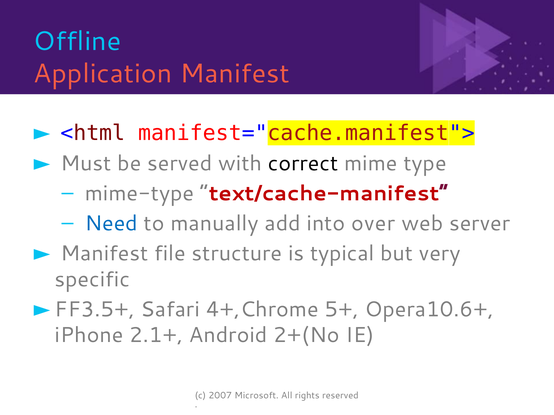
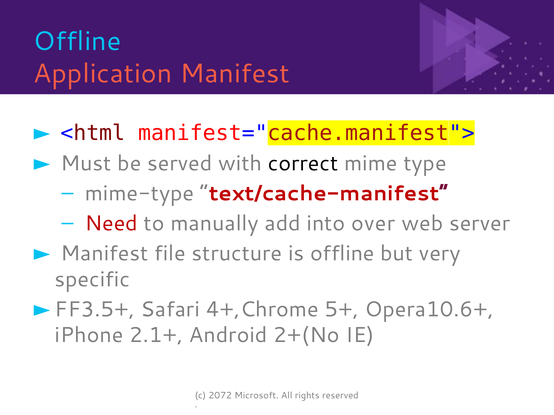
Need colour: blue -> red (111, 224)
is typical: typical -> offline (342, 254)
2007: 2007 -> 2072 (220, 396)
